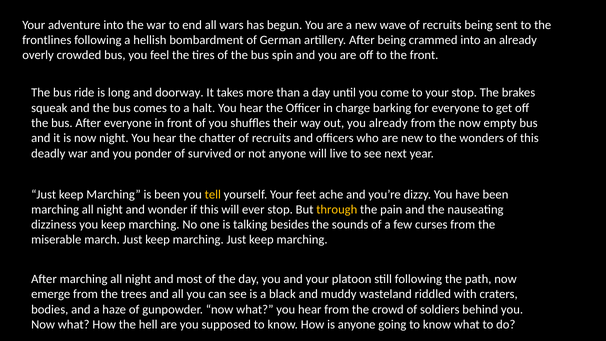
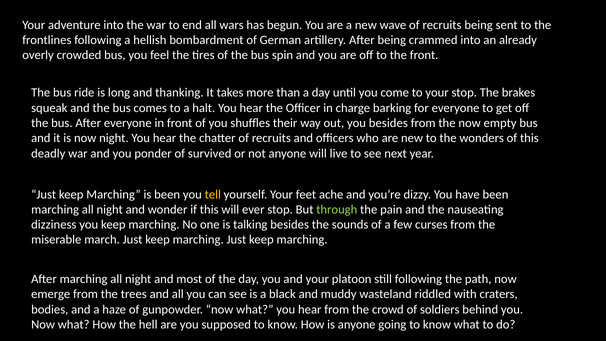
doorway: doorway -> thanking (179, 93)
you already: already -> besides (388, 123)
through colour: yellow -> light green (337, 209)
